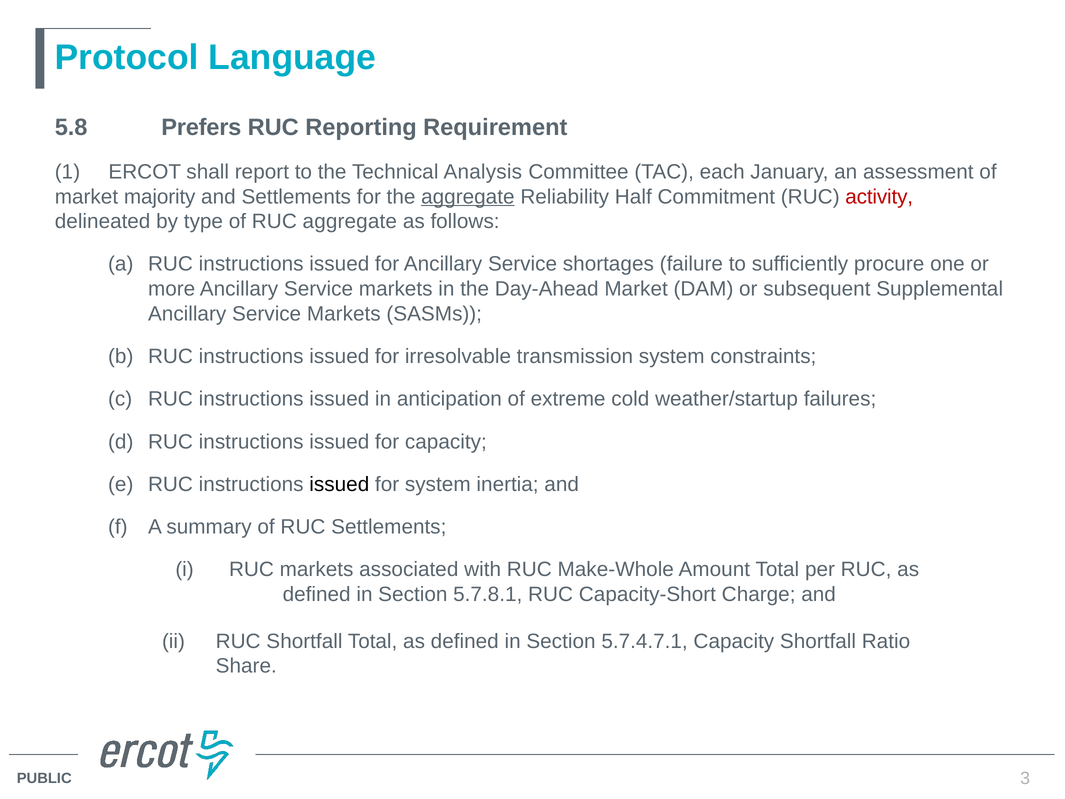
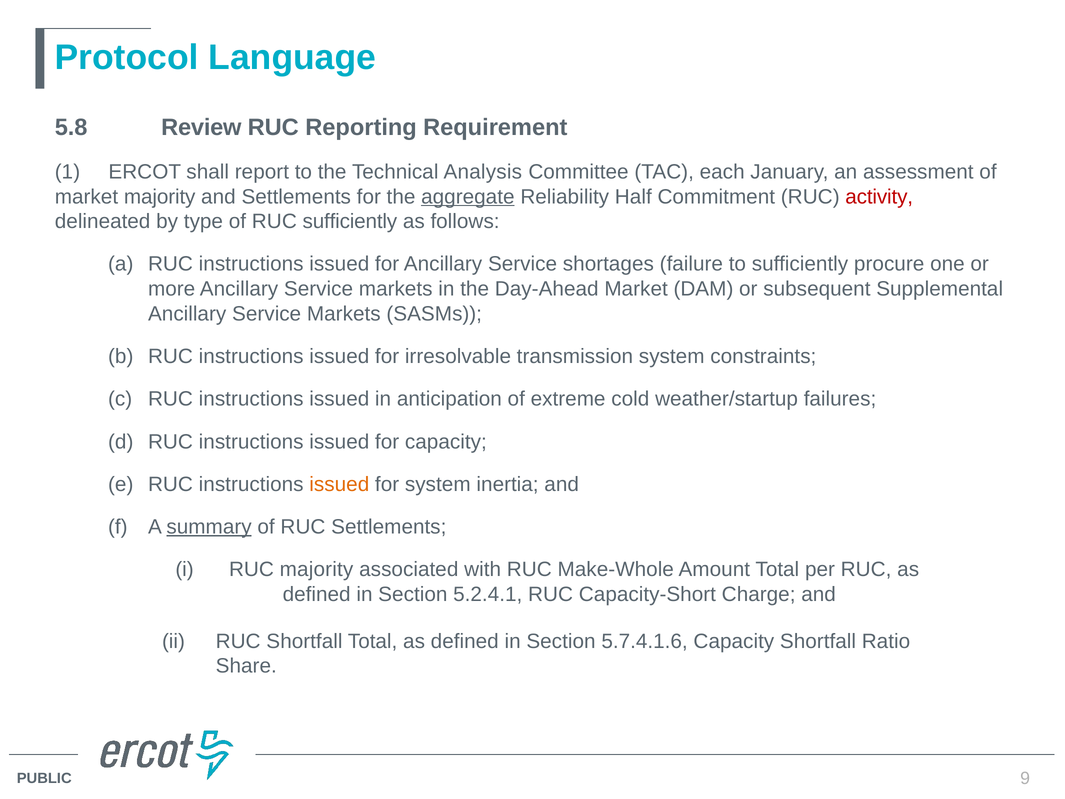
Prefers: Prefers -> Review (201, 128)
RUC aggregate: aggregate -> sufficiently (350, 221)
issued colour: black -> orange (339, 484)
summary underline: none -> present (209, 527)
RUC markets: markets -> majority (316, 569)
5.7.8.1: 5.7.8.1 -> 5.2.4.1 (488, 594)
5.7.4.7.1: 5.7.4.7.1 -> 5.7.4.1.6 (645, 641)
3: 3 -> 9 (1025, 778)
